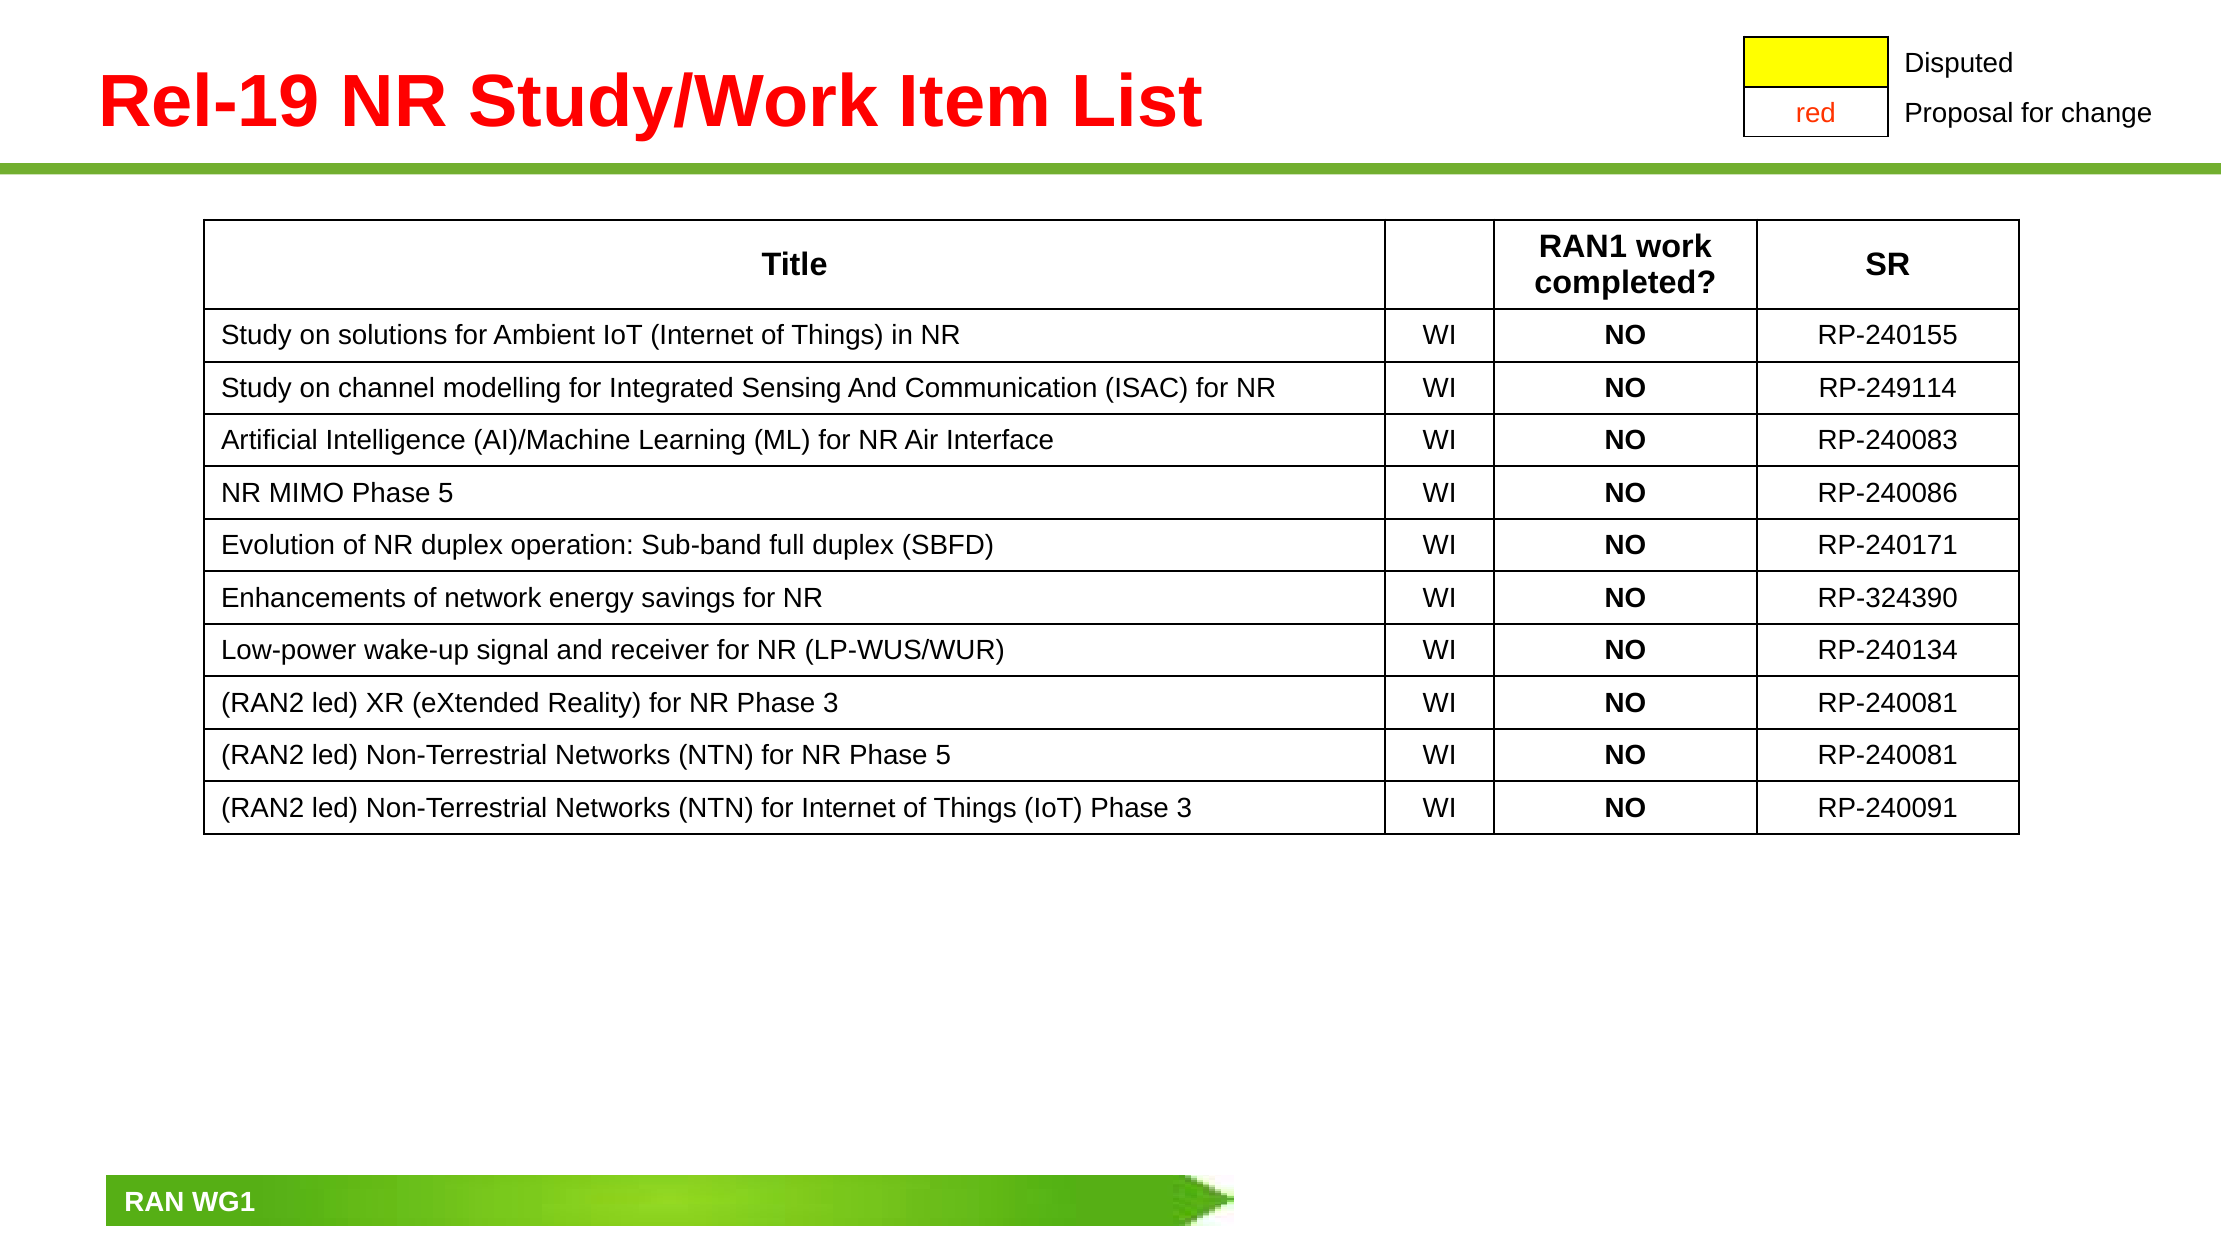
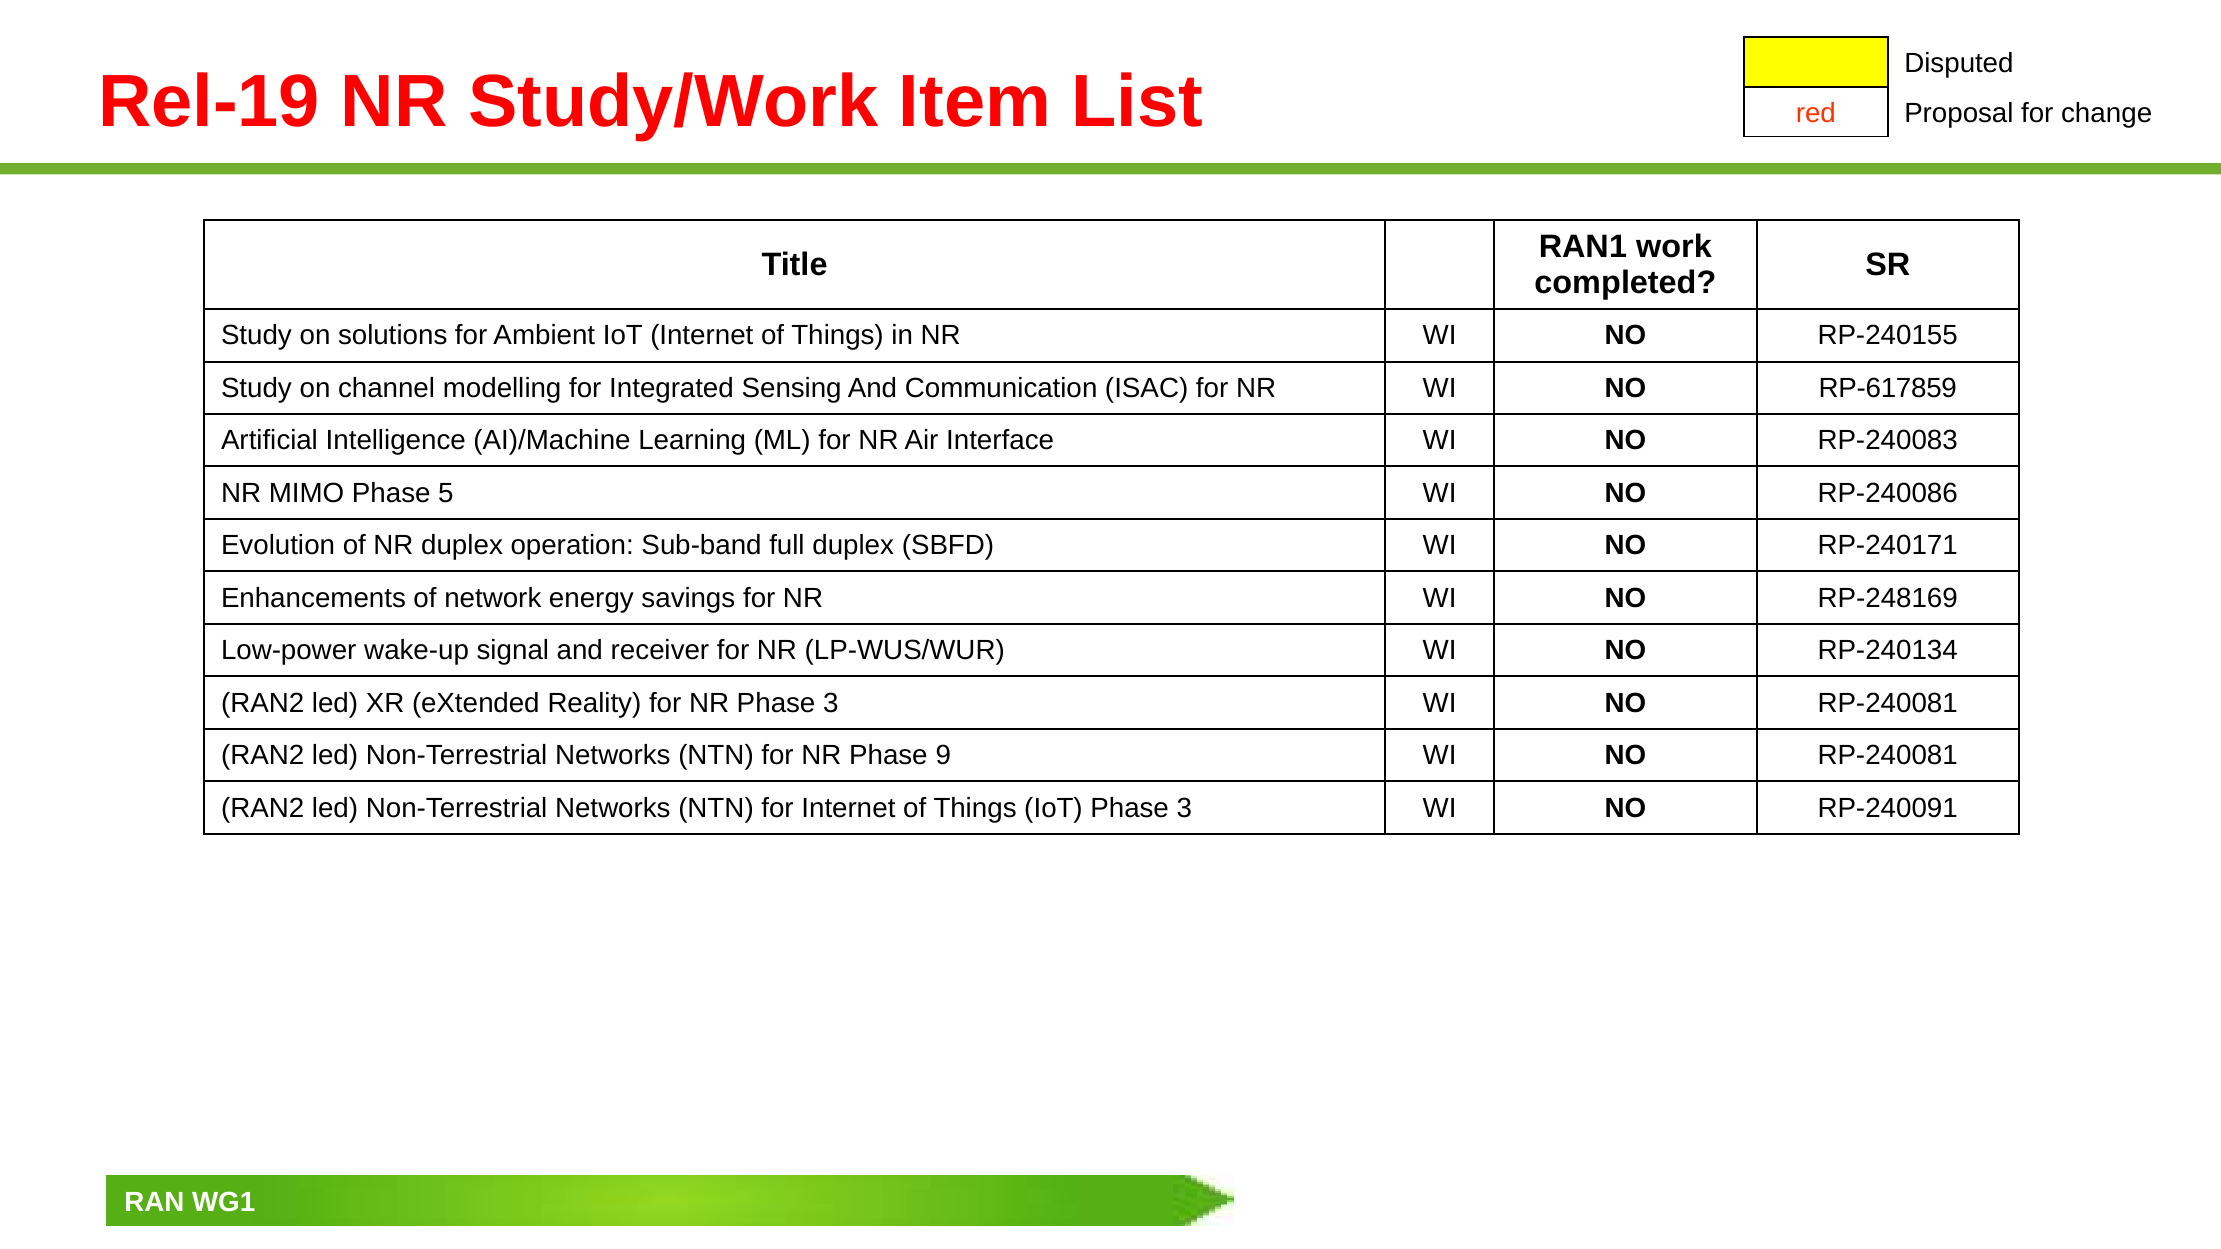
RP-249114: RP-249114 -> RP-617859 (1888, 388)
RP-324390: RP-324390 -> RP-248169 (1888, 598)
NR Phase 5: 5 -> 9 (943, 756)
